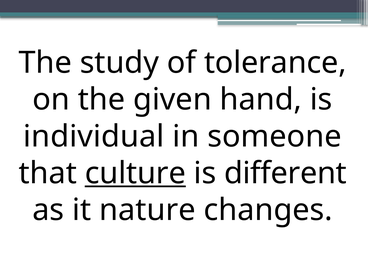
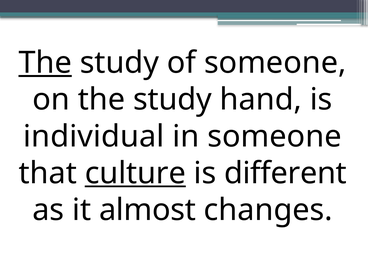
The underline: none -> present (45, 63)
of tolerance: tolerance -> someone (275, 63)
on the given: given -> study (173, 100)
nature: nature -> almost (148, 210)
